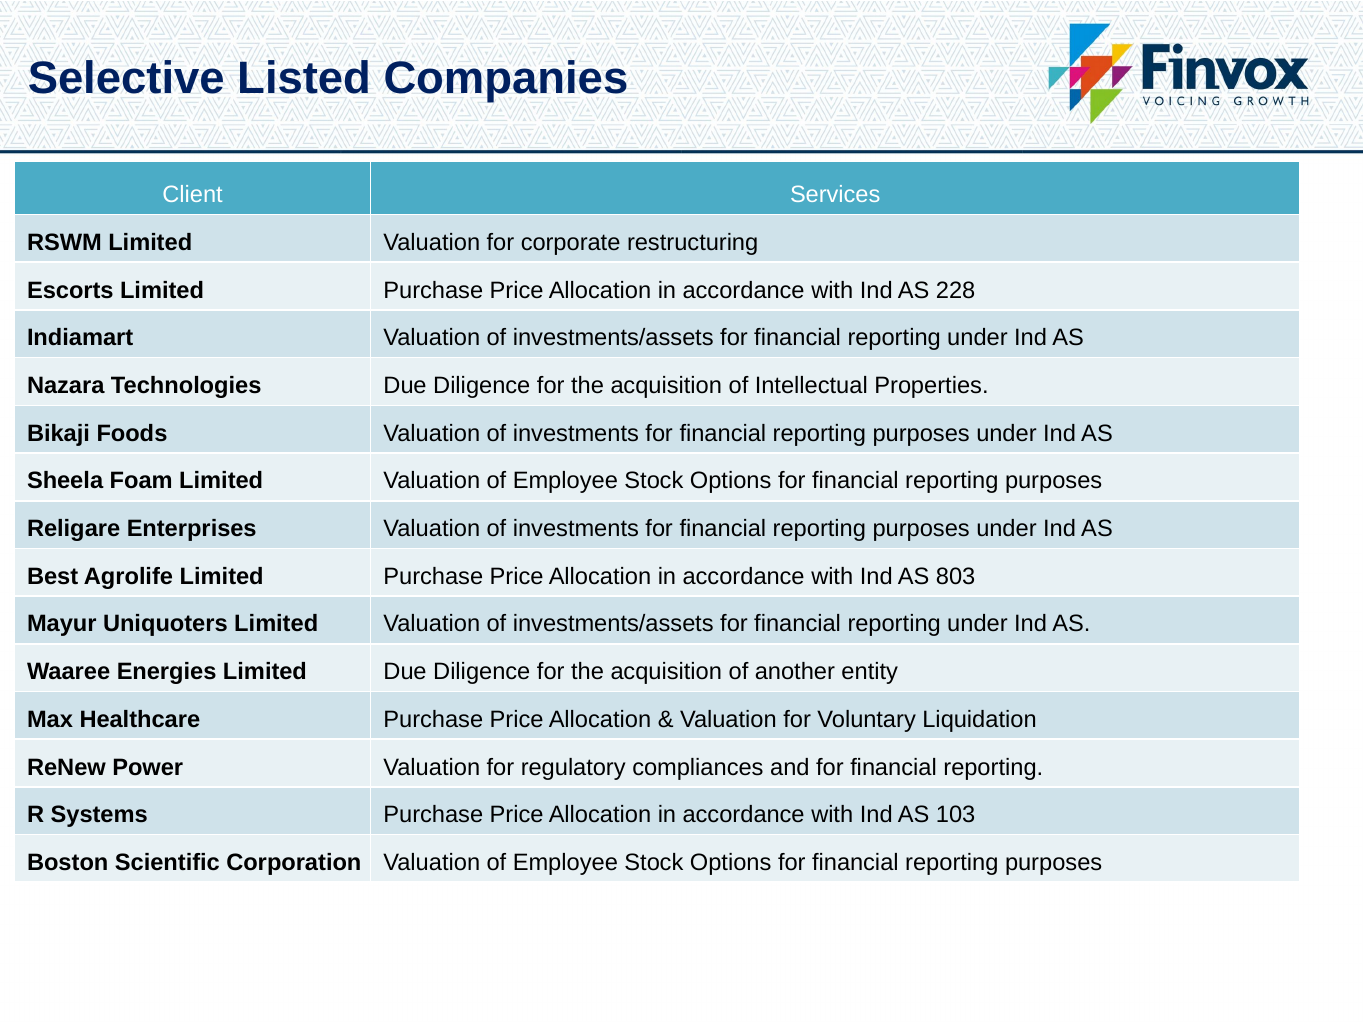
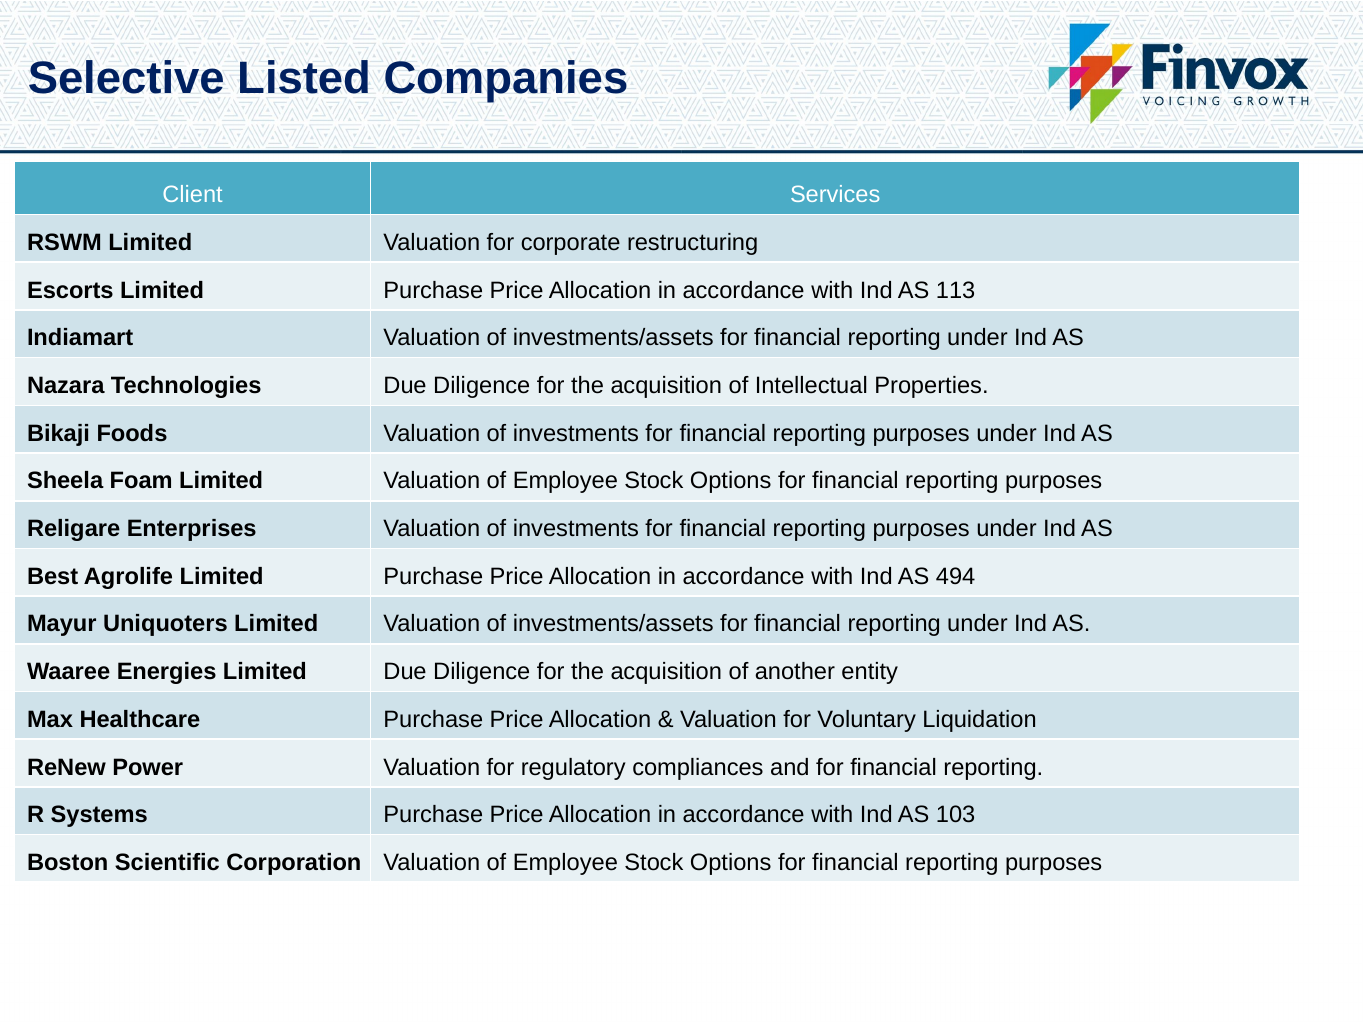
228: 228 -> 113 (956, 290)
803: 803 -> 494 (956, 577)
